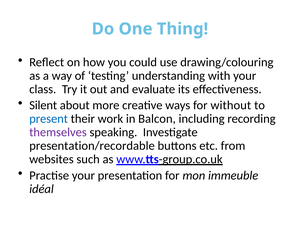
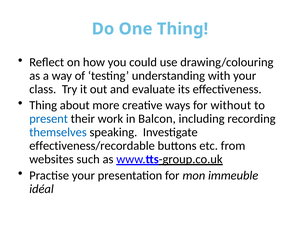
Silent: Silent -> Thing (43, 105)
themselves colour: purple -> blue (58, 132)
presentation/recordable: presentation/recordable -> effectiveness/recordable (92, 146)
